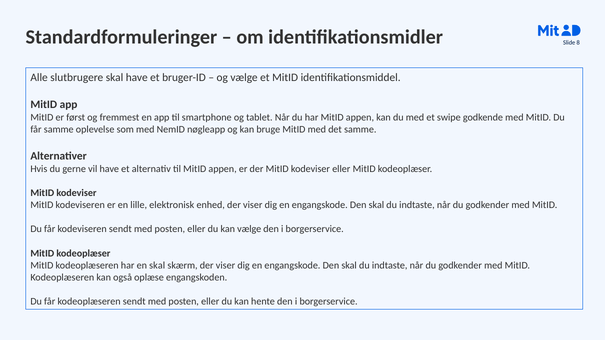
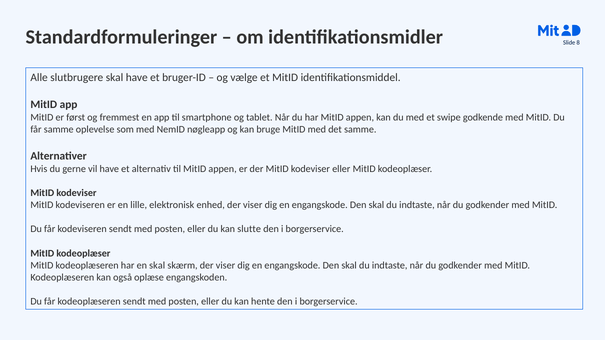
kan vælge: vælge -> slutte (249, 229)
